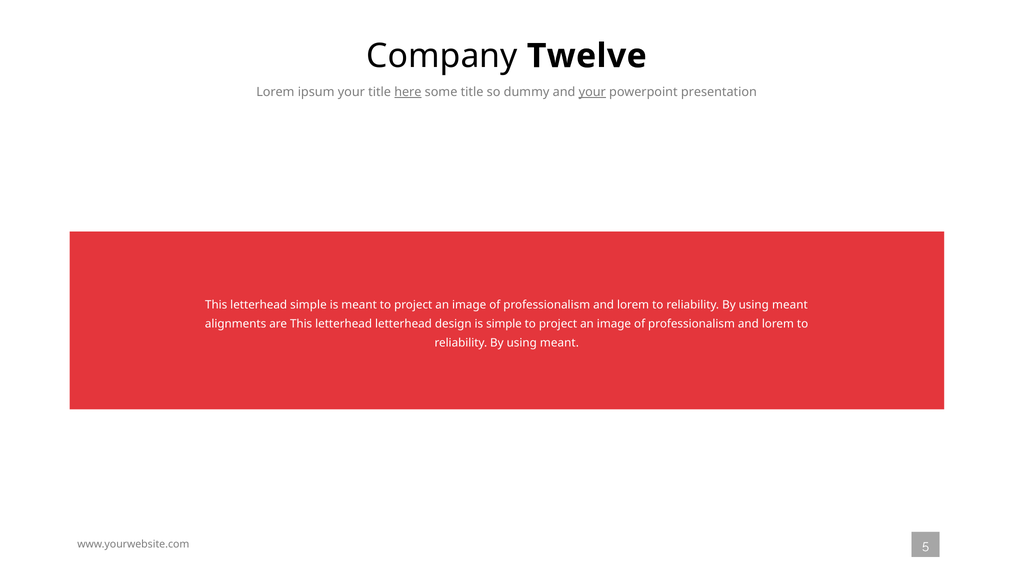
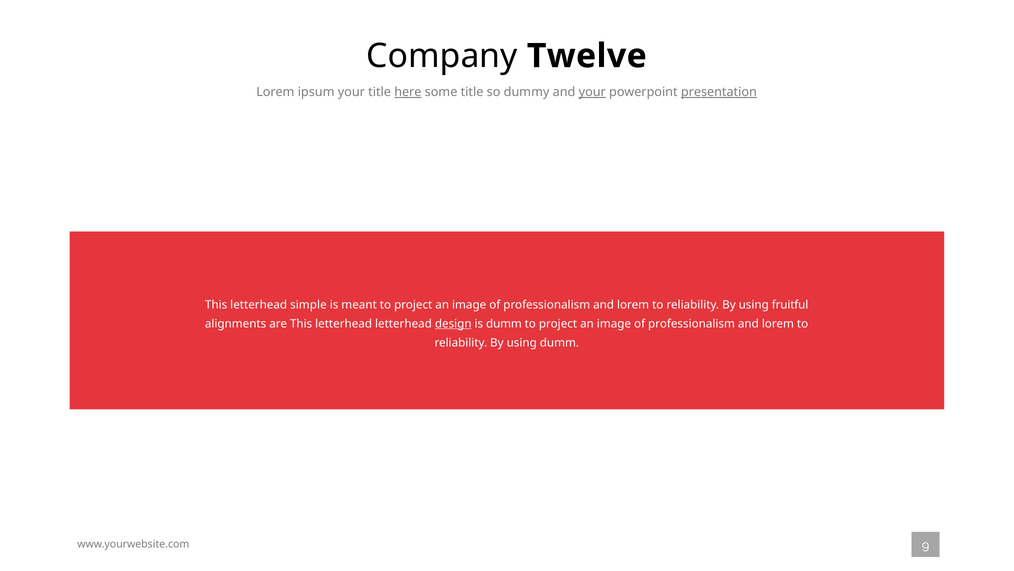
presentation underline: none -> present (719, 92)
meant: meant -> fruitful (790, 304)
design underline: none -> present (453, 323)
is simple: simple -> dumm (504, 323)
meant: meant -> dumm (559, 342)
5: 5 -> 9 (926, 545)
